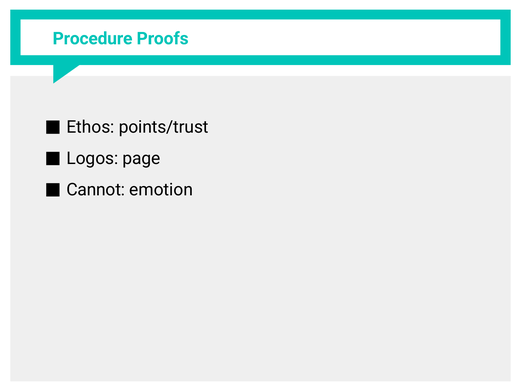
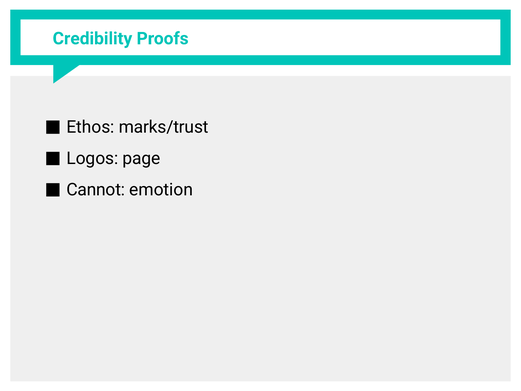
Procedure: Procedure -> Credibility (92, 39)
points/trust: points/trust -> marks/trust (164, 127)
